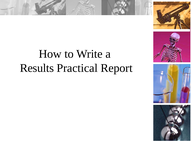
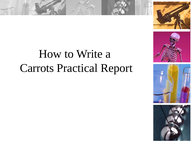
Results: Results -> Carrots (37, 68)
